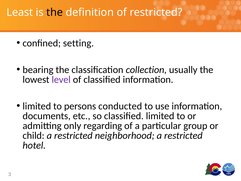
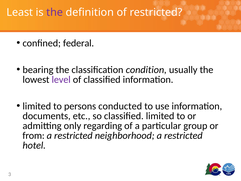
the colour: black -> purple (55, 12)
setting: setting -> federal (79, 43)
collection: collection -> condition (146, 70)
child: child -> from (34, 135)
